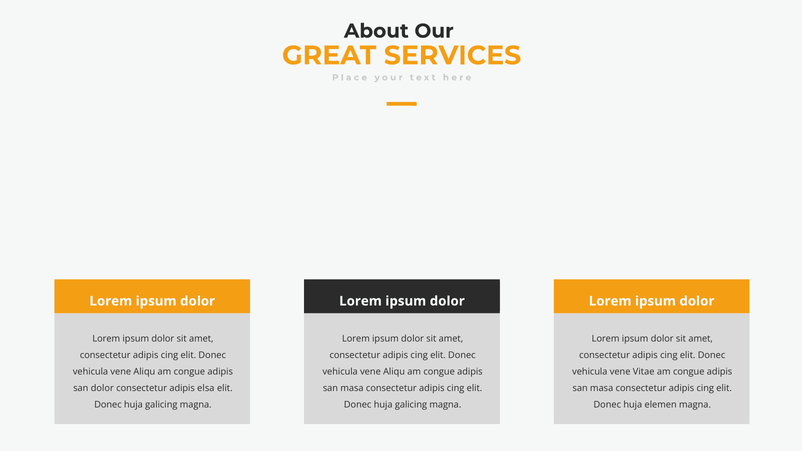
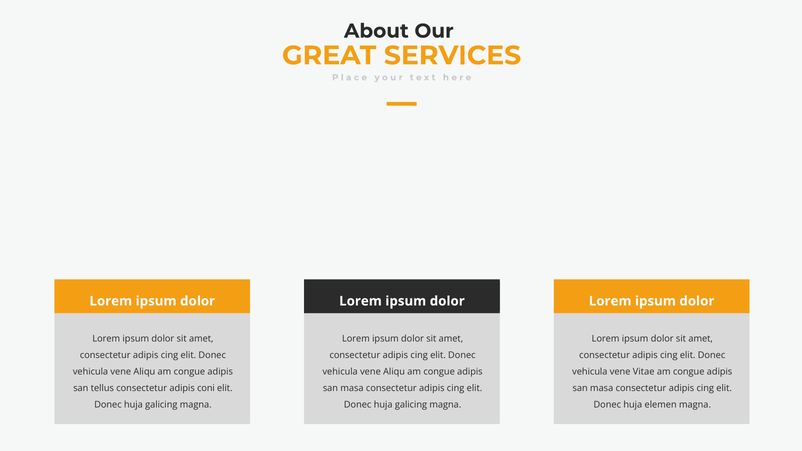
san dolor: dolor -> tellus (102, 388)
elsa: elsa -> coni (206, 388)
